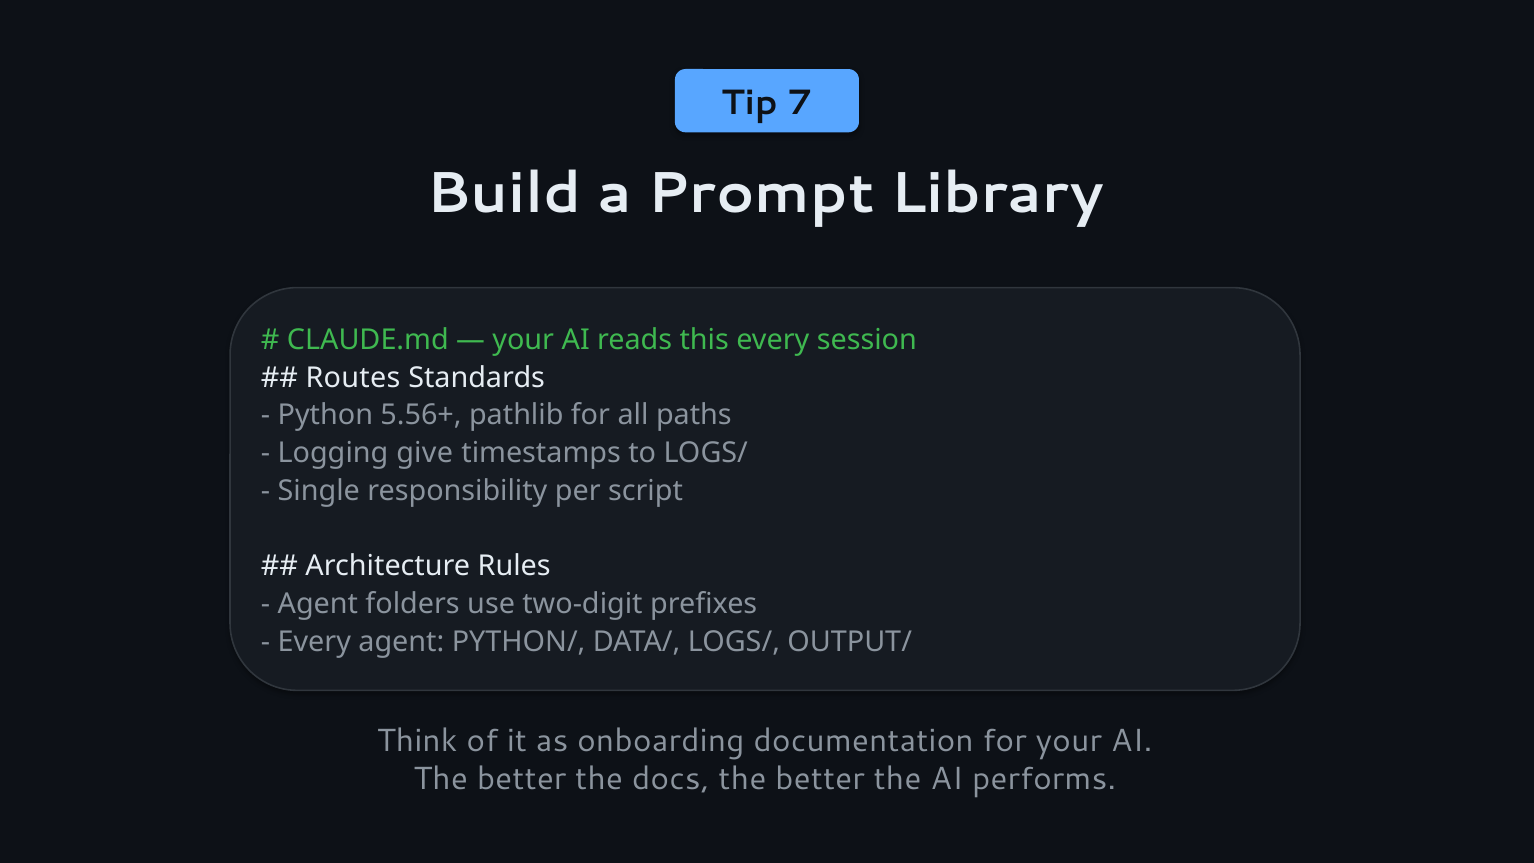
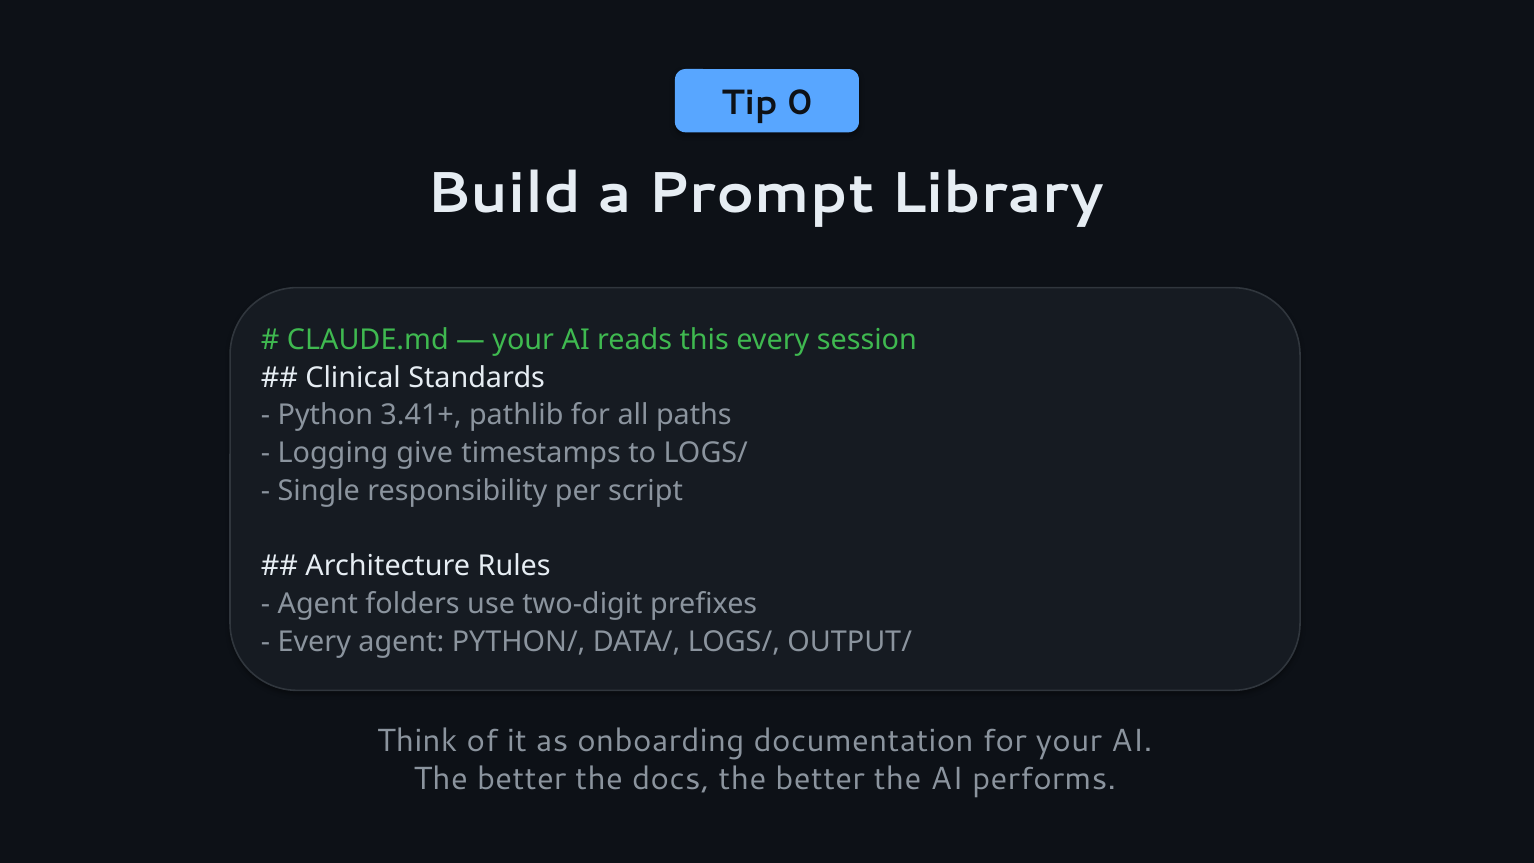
7: 7 -> 0 (800, 103)
Routes: Routes -> Clinical (353, 378)
5.56+: 5.56+ -> 3.41+ (421, 415)
